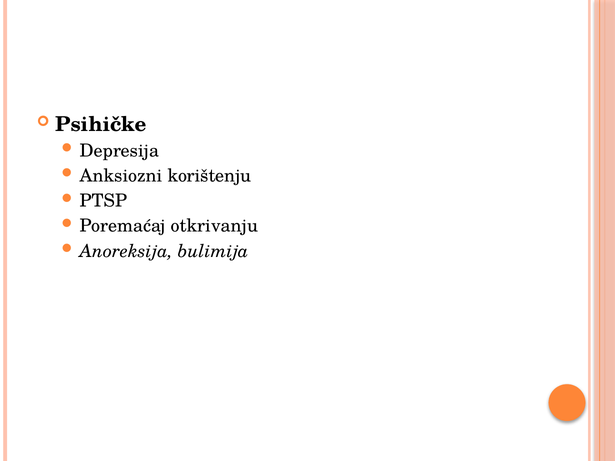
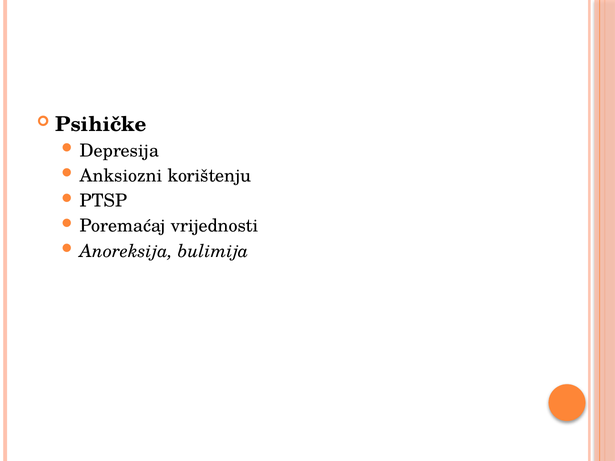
otkrivanju: otkrivanju -> vrijednosti (215, 226)
